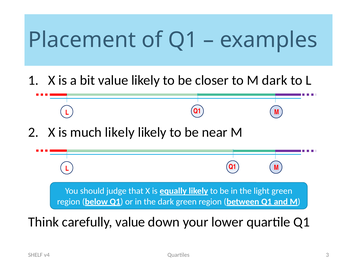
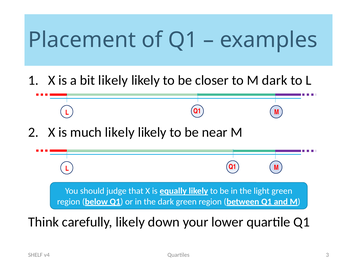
bit value: value -> likely (113, 80)
carefully value: value -> likely (130, 223)
